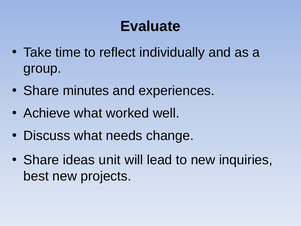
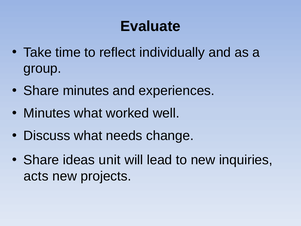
Achieve: Achieve -> Minutes (47, 113)
best: best -> acts (36, 176)
